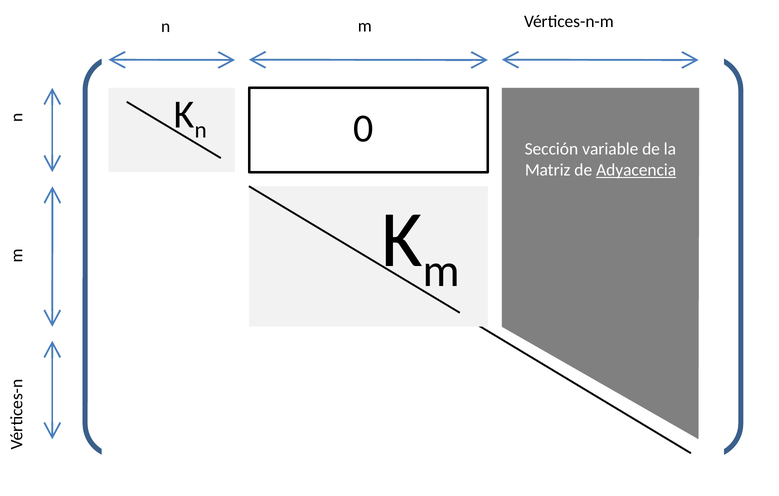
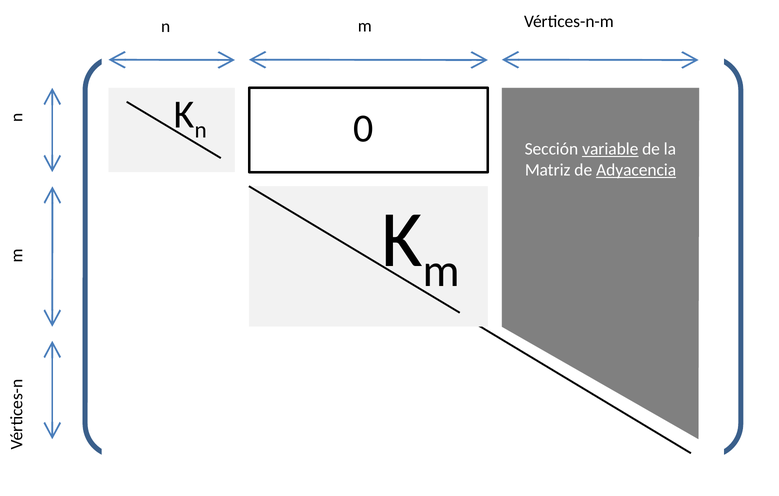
variable underline: none -> present (610, 149)
